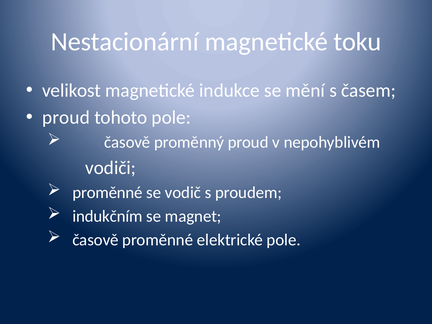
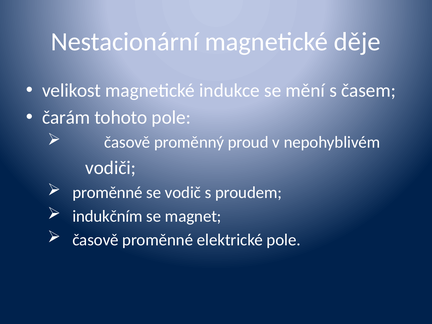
toku: toku -> děje (357, 42)
proud: proud -> čarám (66, 118)
